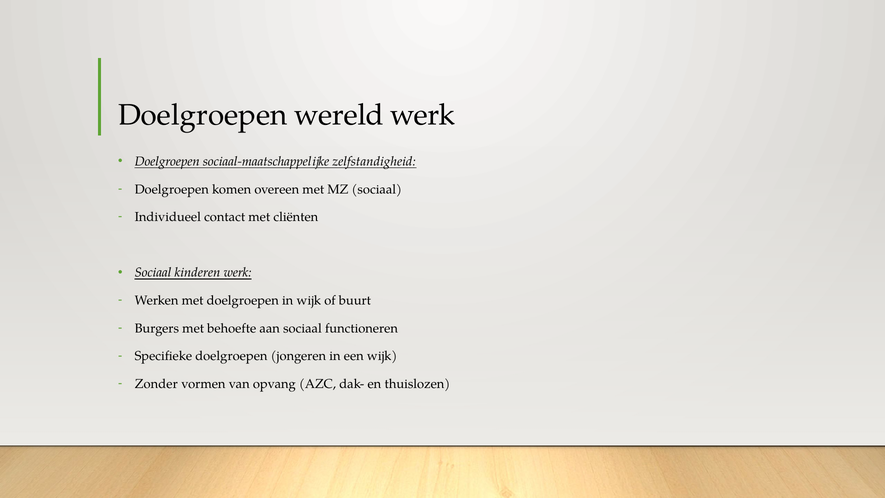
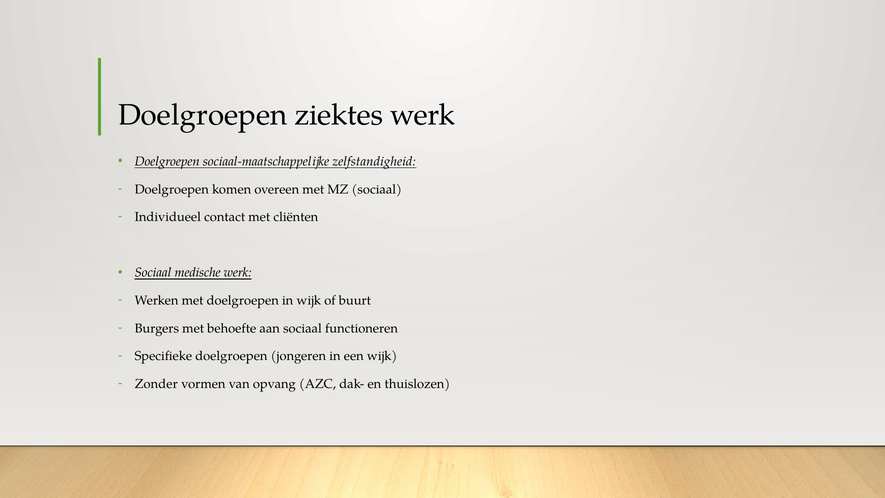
wereld: wereld -> ziektes (339, 115)
kinderen: kinderen -> medische (198, 273)
